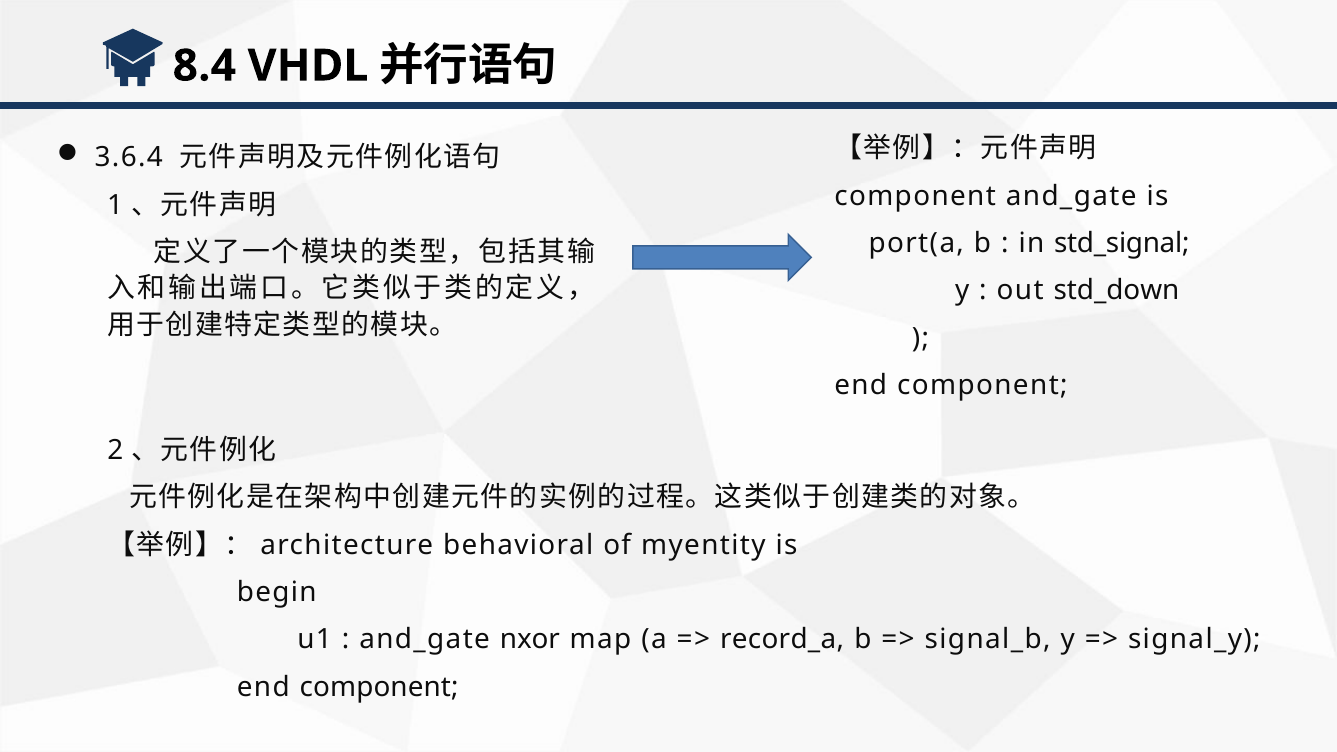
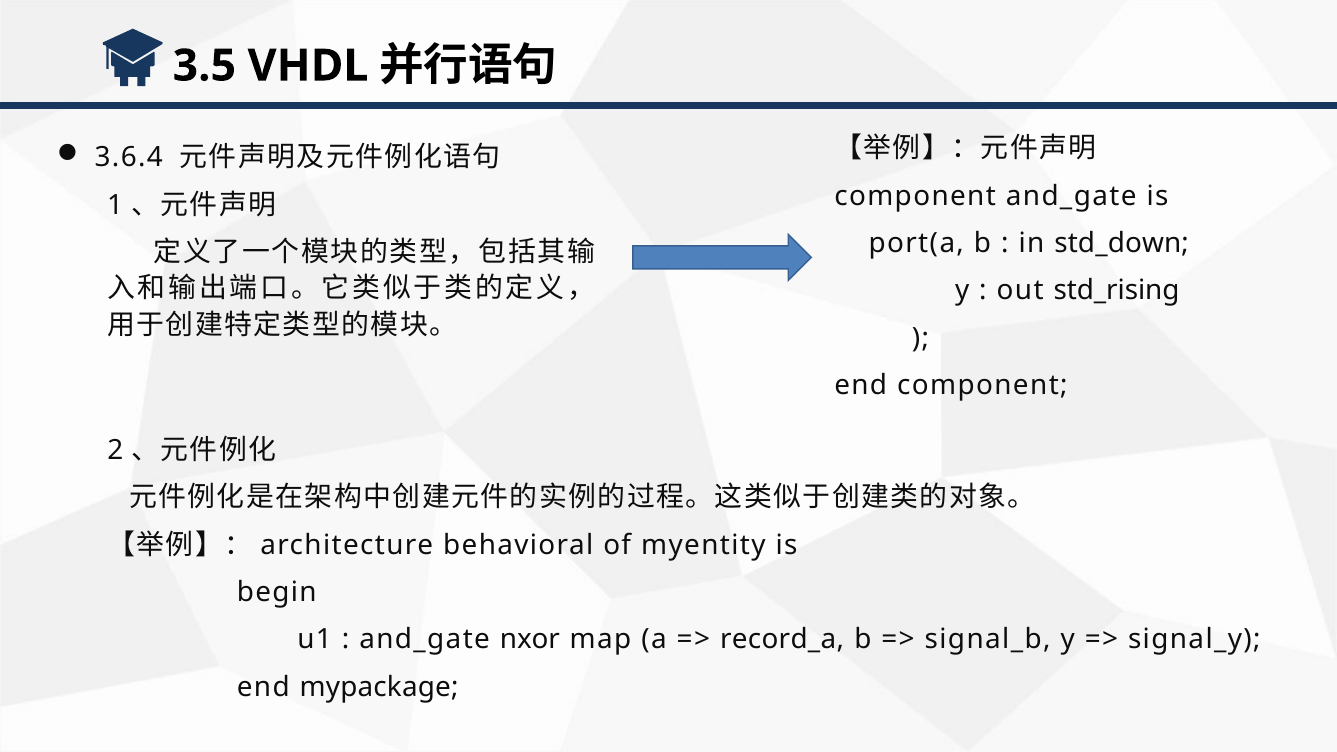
8.4: 8.4 -> 3.5 (204, 66)
std_signal: std_signal -> std_down (1122, 243)
std_down: std_down -> std_rising (1117, 291)
component: component -> mypackage (379, 687)
